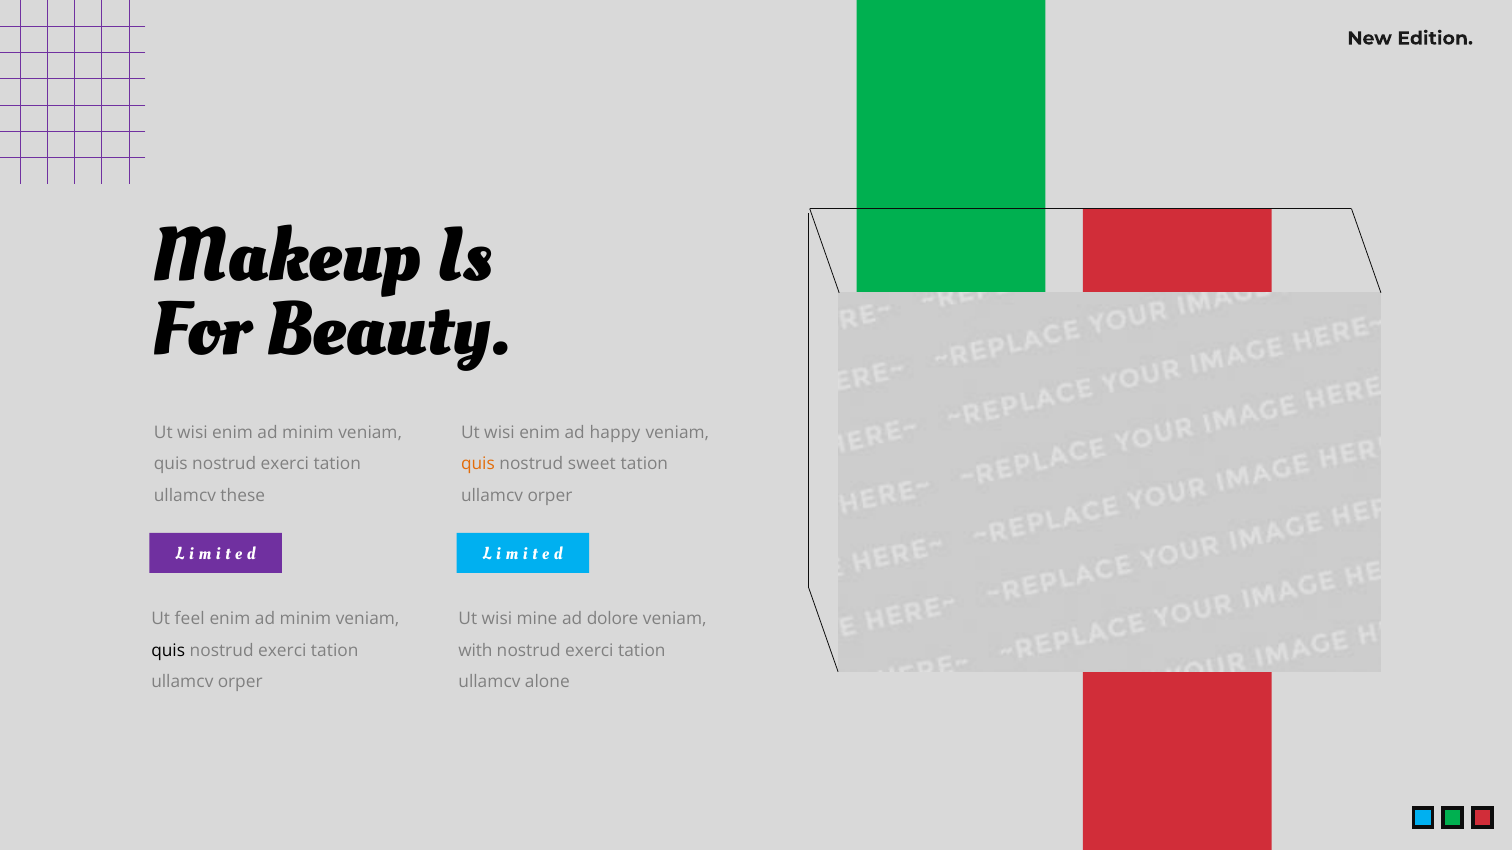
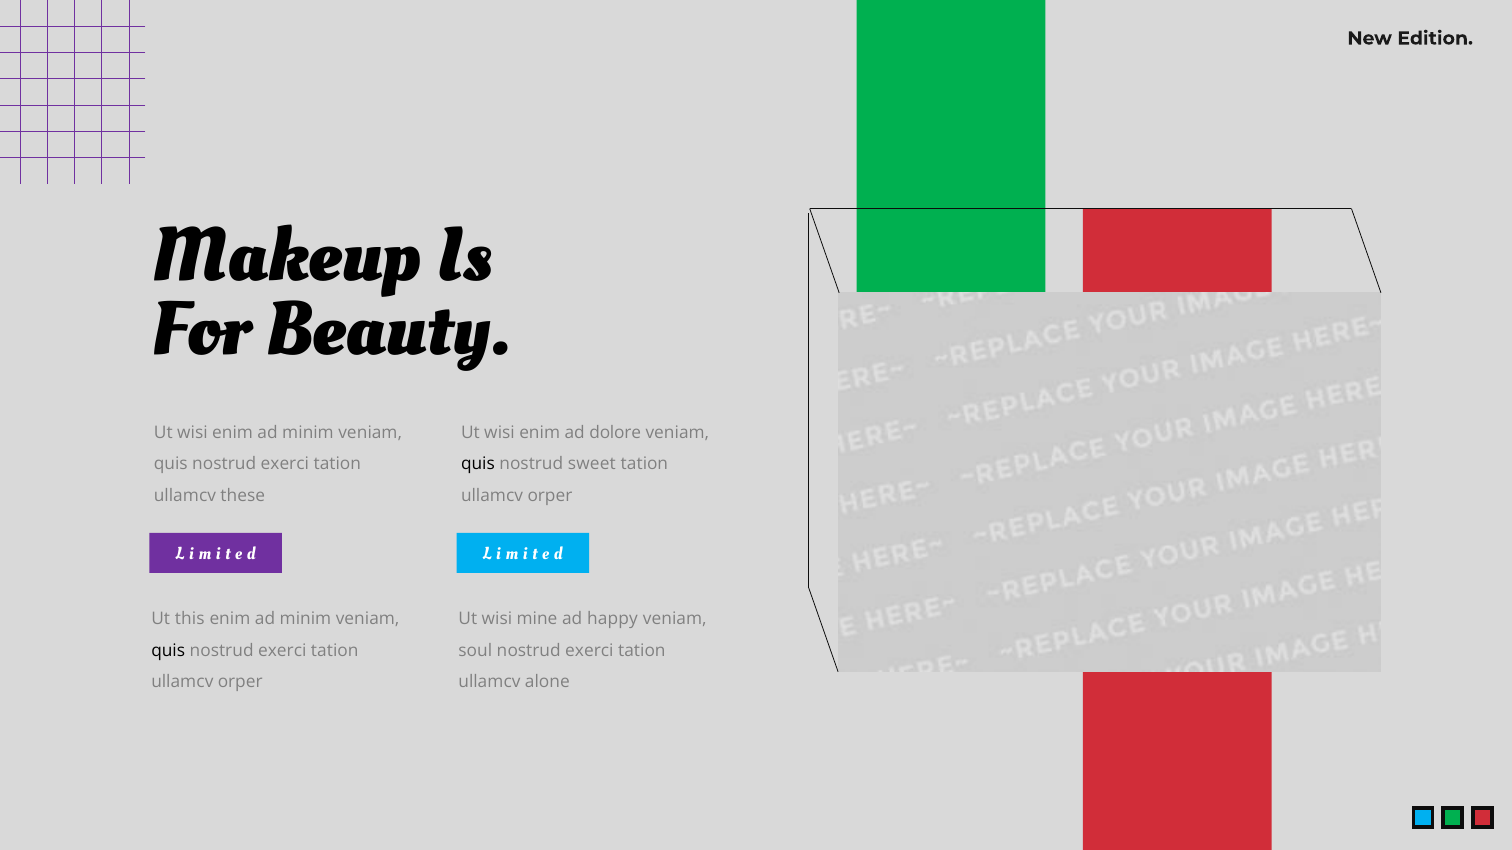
happy: happy -> dolore (615, 433)
quis colour: orange -> black (478, 464)
feel: feel -> this (190, 620)
dolore: dolore -> happy (612, 620)
with: with -> soul (475, 651)
